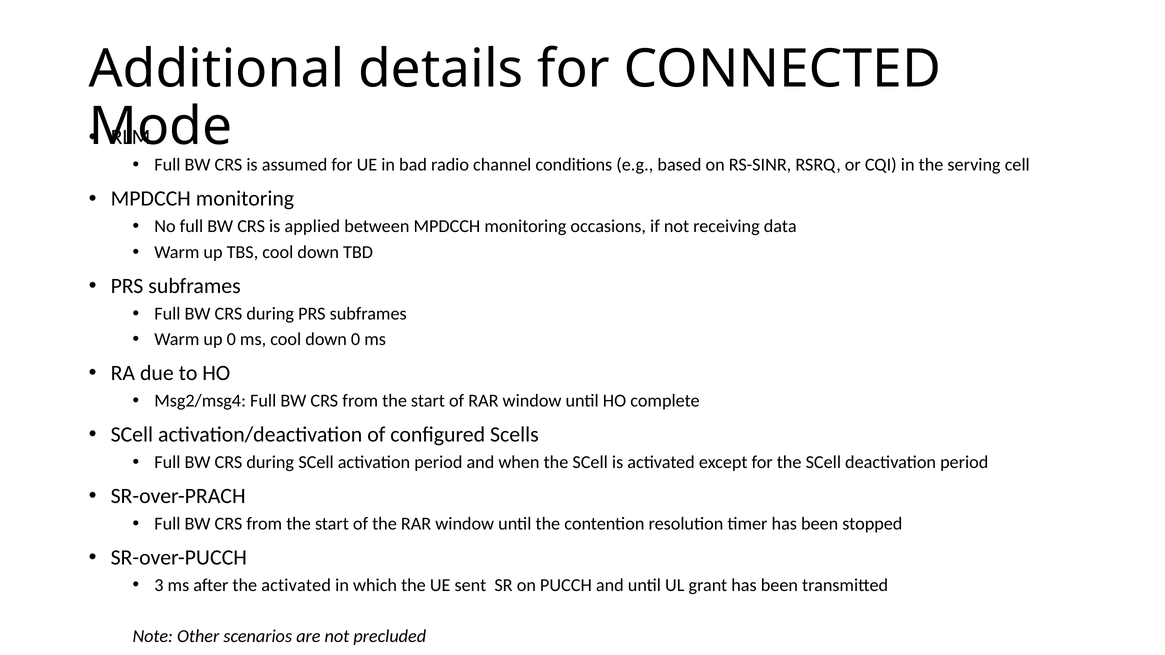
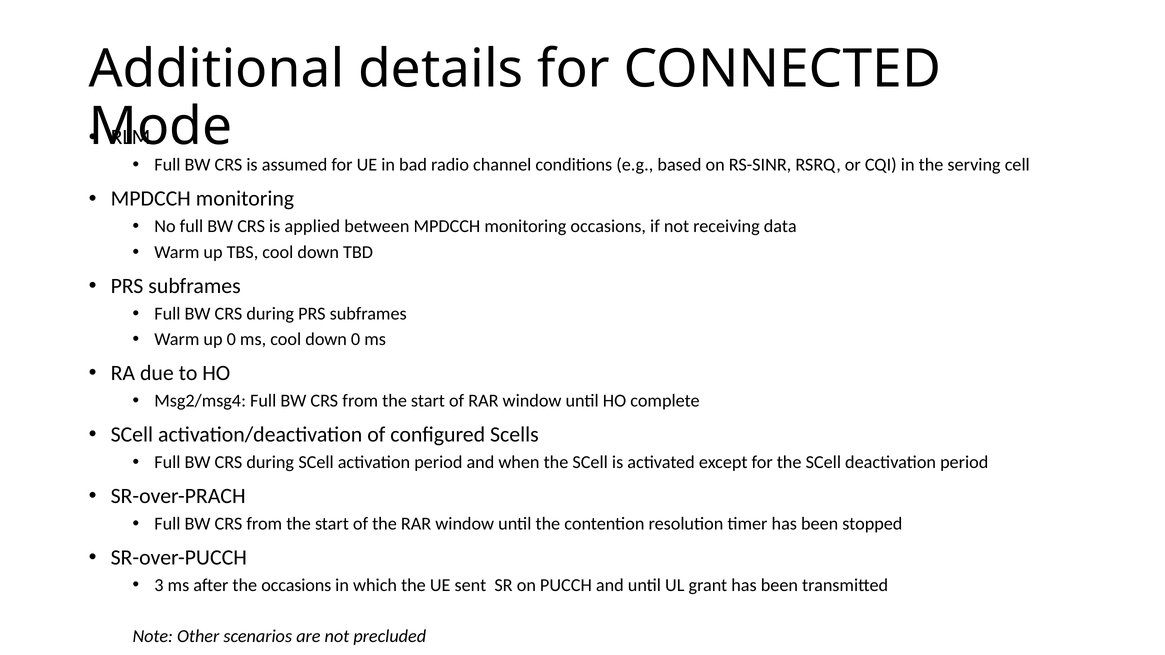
the activated: activated -> occasions (296, 585)
